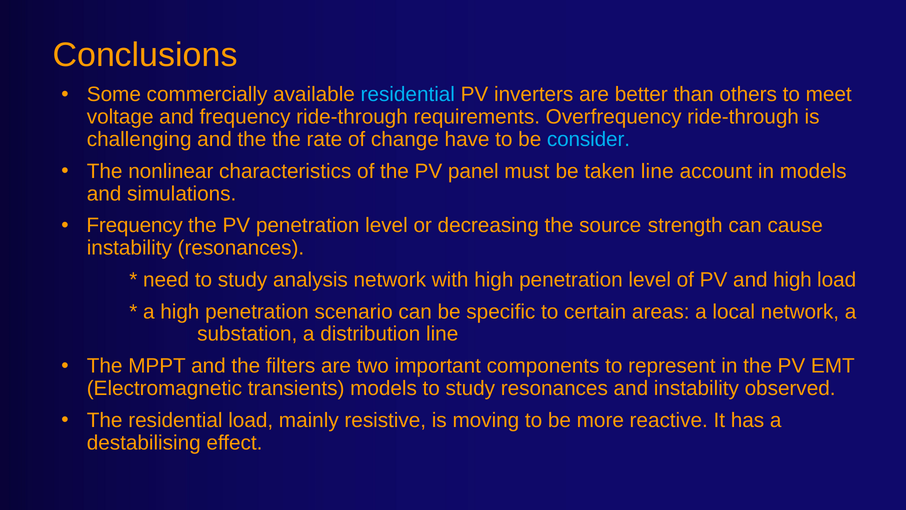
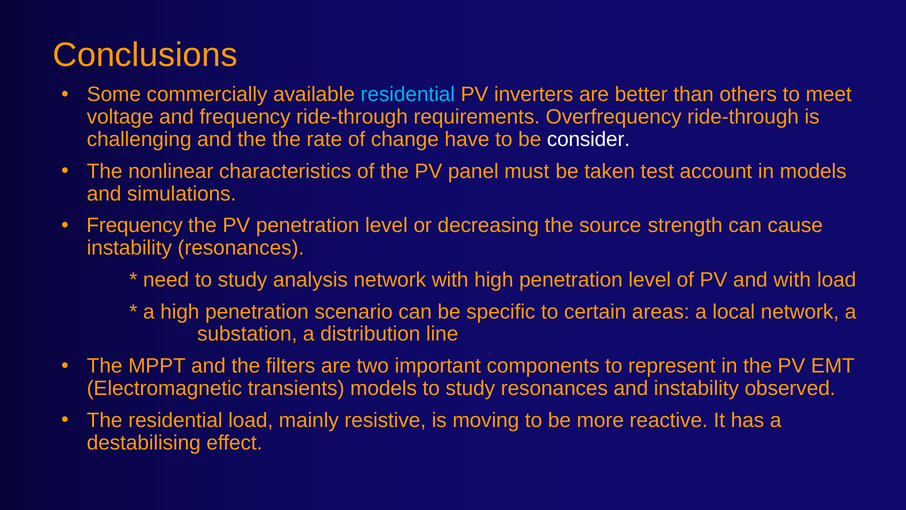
consider colour: light blue -> white (588, 139)
taken line: line -> test (657, 171)
and high: high -> with (792, 280)
